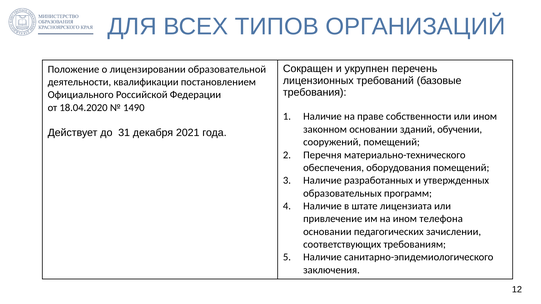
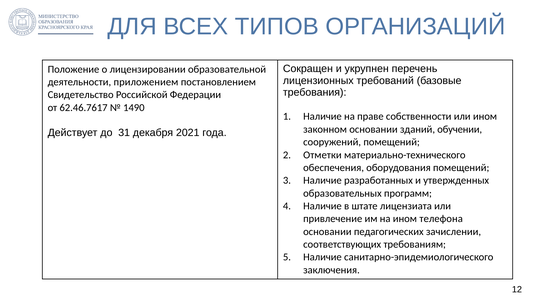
квалификации: квалификации -> приложением (146, 82)
Официального: Официального -> Свидетельство (81, 95)
18.04.2020: 18.04.2020 -> 62.46.7617 (84, 108)
Перечня: Перечня -> Отметки (322, 155)
